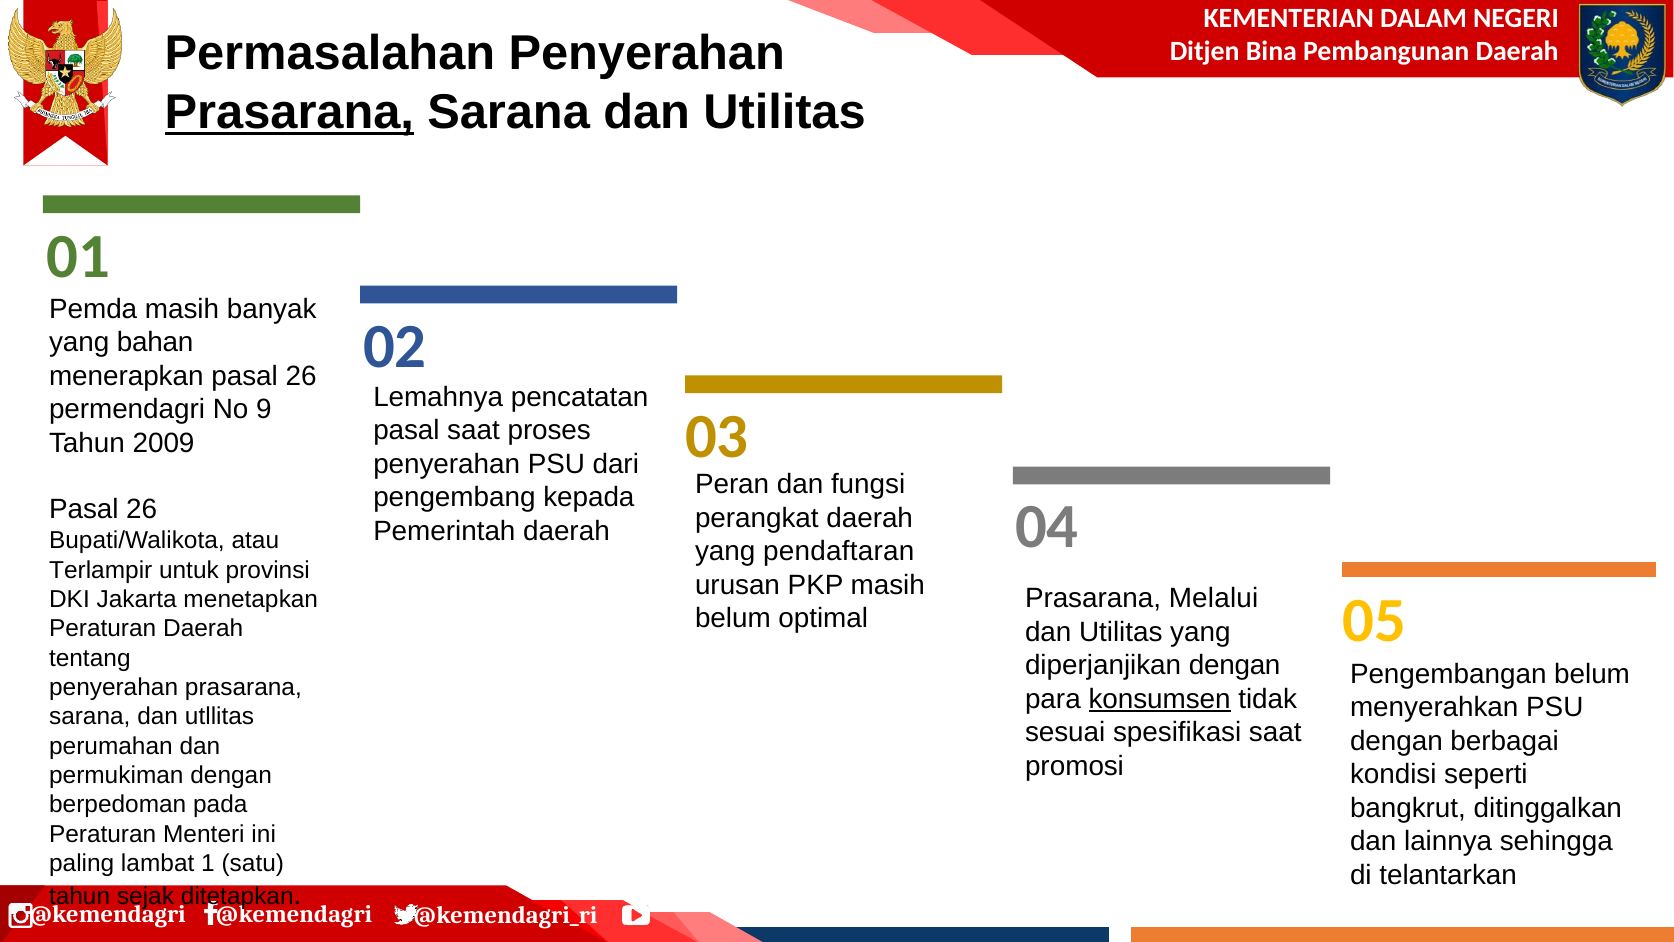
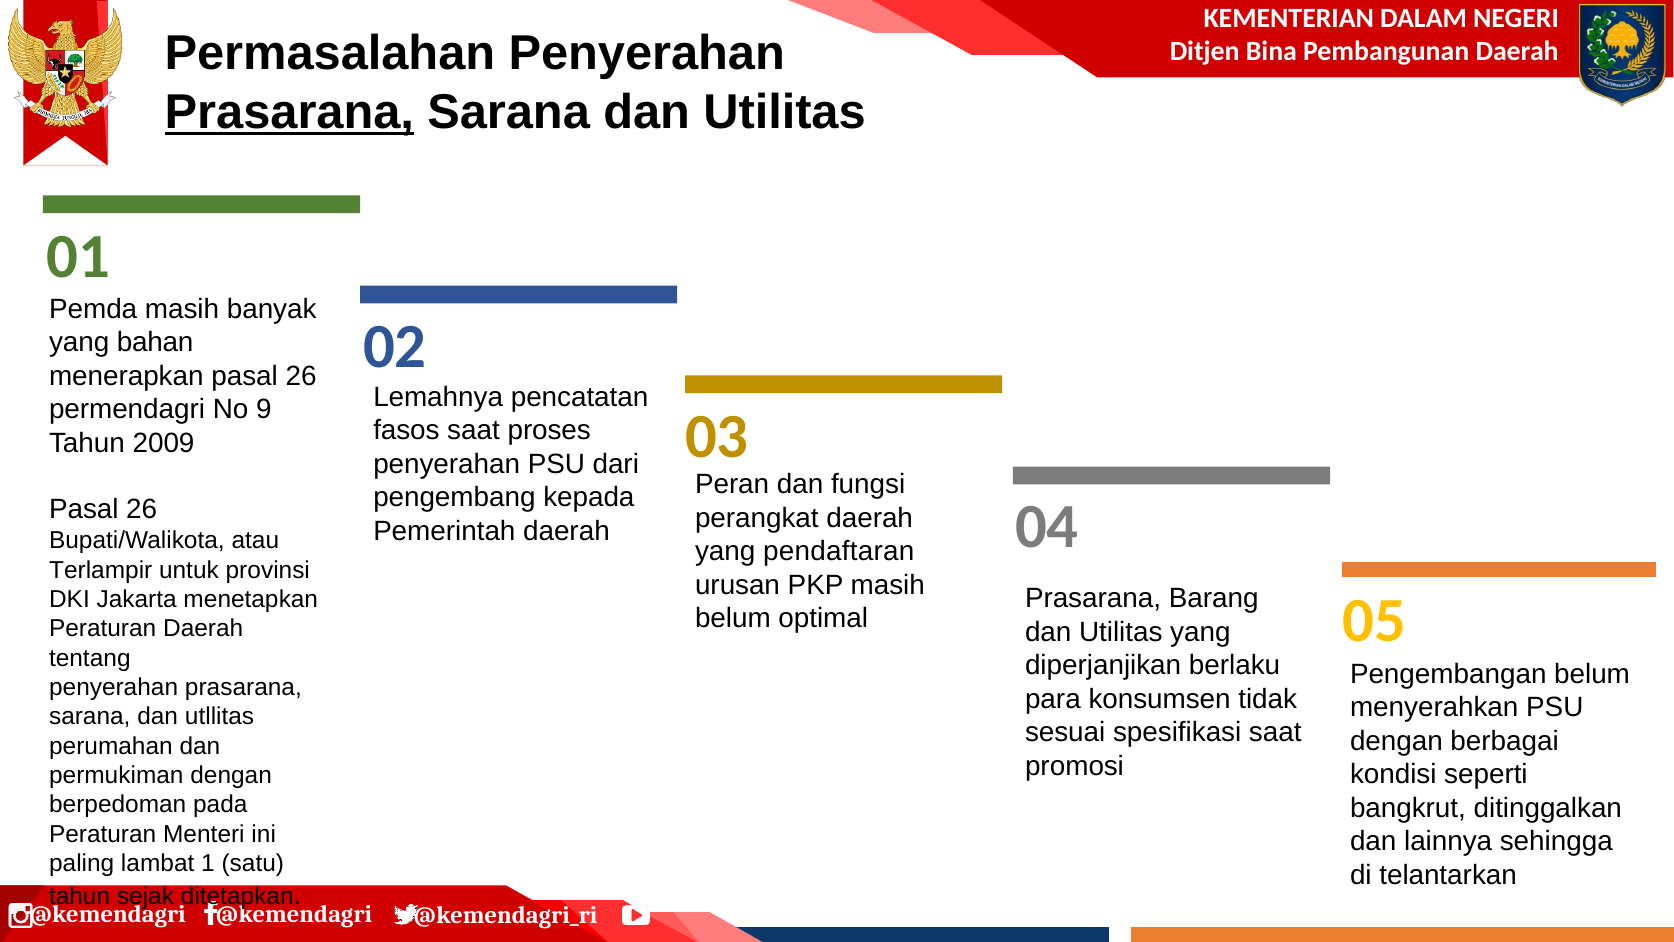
pasal: pasal -> fasos (406, 431)
Melalui: Melalui -> Barang (1214, 598)
diperjanjikan dengan: dengan -> berlaku (1235, 665)
konsumsen underline: present -> none (1160, 699)
